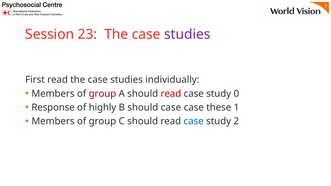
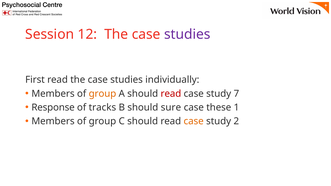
23: 23 -> 12 (87, 34)
group colour: red -> orange (102, 94)
0: 0 -> 7 (236, 94)
highly: highly -> tracks (102, 108)
should case: case -> sure (171, 108)
case colour: blue -> orange (194, 121)
